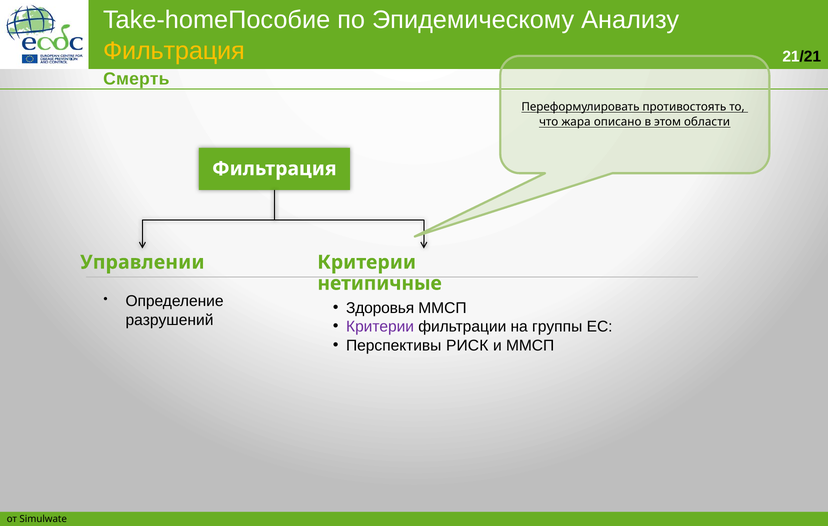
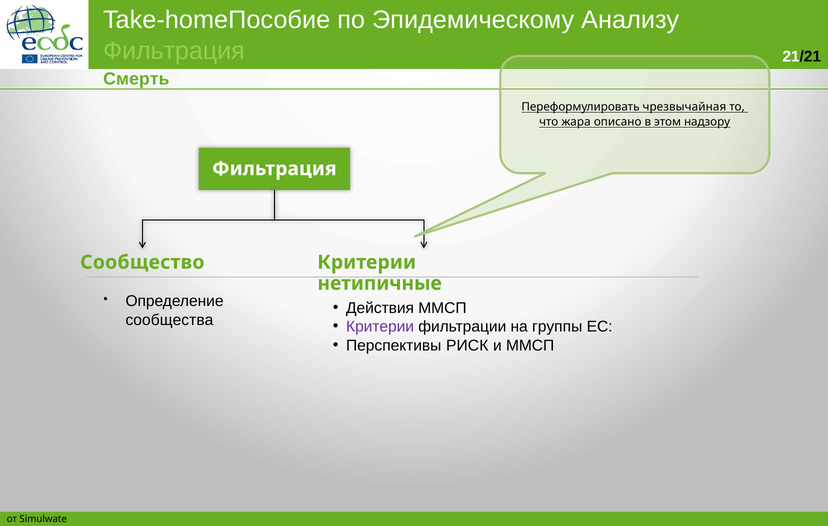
Фильтрация colour: yellow -> light green (174, 51)
противостоять: противостоять -> чрезвычайная (684, 107)
области: области -> надзору (707, 122)
Управлении: Управлении -> Сообщество (142, 262)
Здоровья: Здоровья -> Действия (380, 308)
разрушений: разрушений -> сообщества (169, 320)
